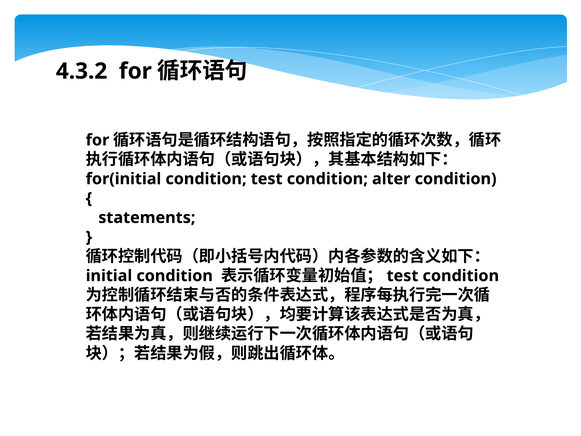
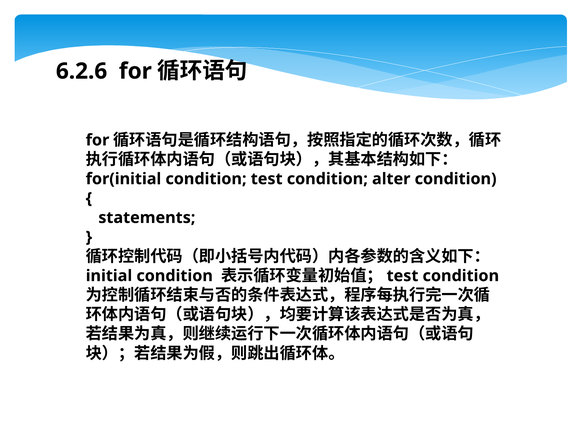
4.3.2: 4.3.2 -> 6.2.6 (82, 71)
